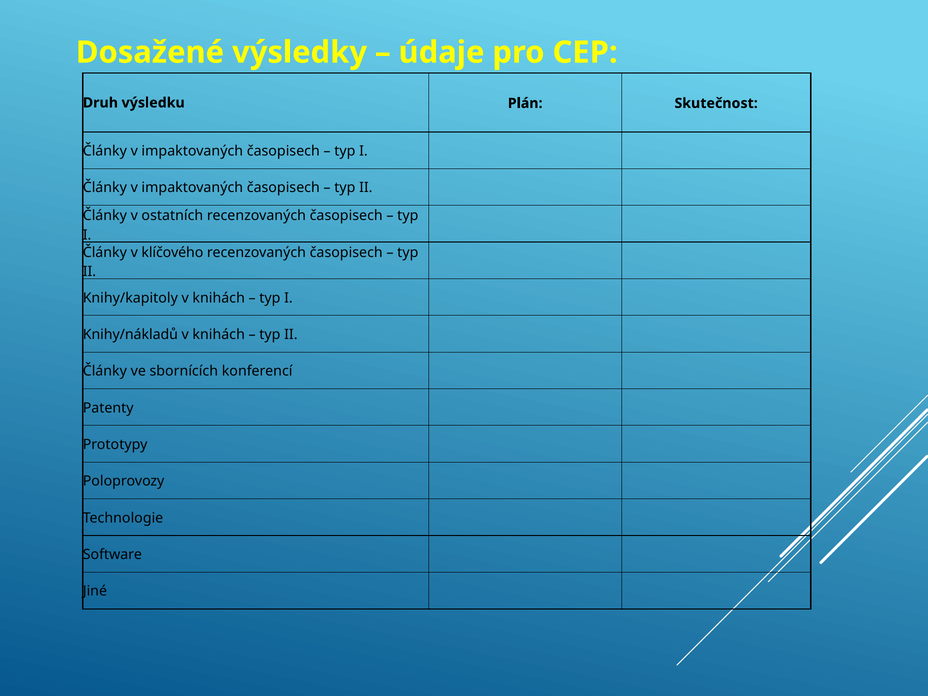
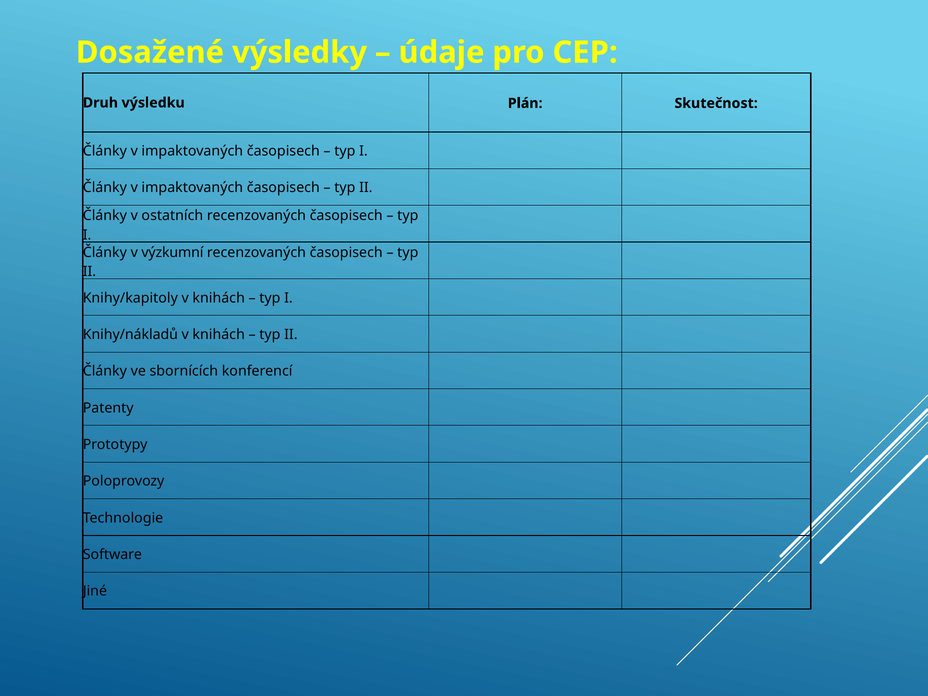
klíčového: klíčového -> výzkumní (172, 252)
